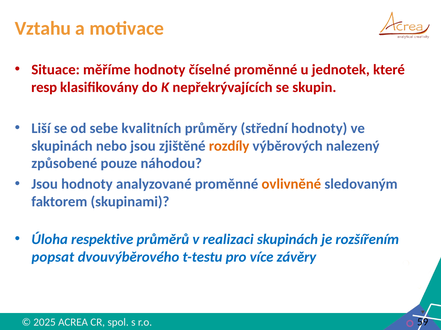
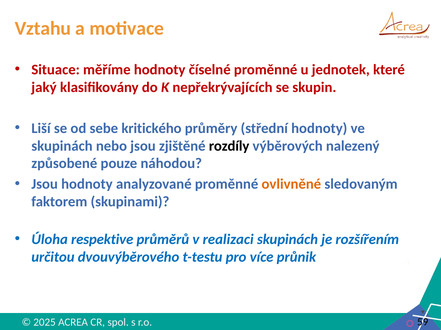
resp: resp -> jaký (44, 87)
kvalitních: kvalitních -> kritického (152, 129)
rozdíly colour: orange -> black (229, 146)
popsat: popsat -> určitou (53, 257)
závěry: závěry -> průnik (296, 257)
